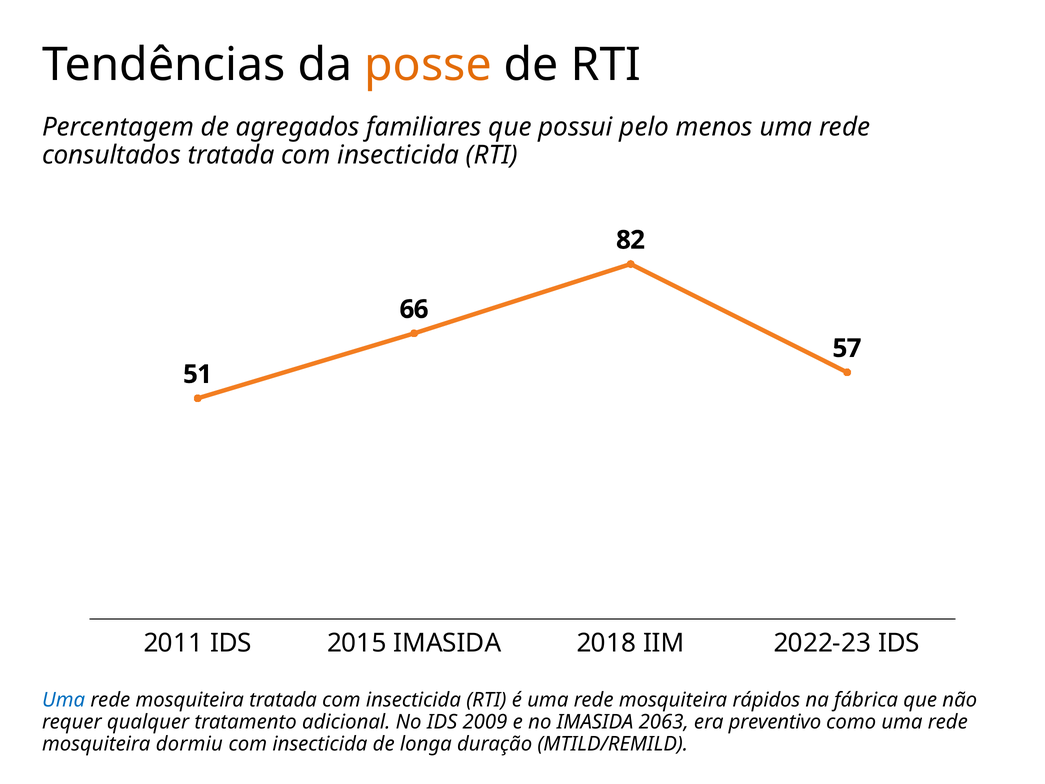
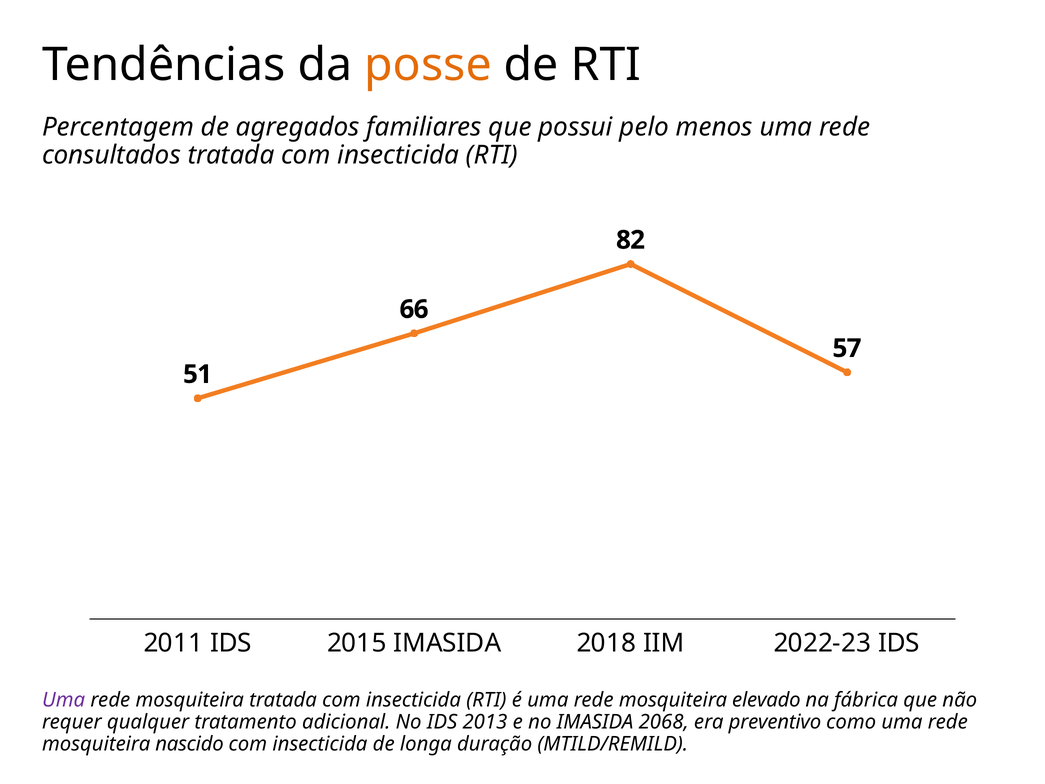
Uma colour: blue -> purple (64, 700)
rápidos: rápidos -> elevado (766, 700)
2009: 2009 -> 2013 (485, 722)
2063: 2063 -> 2068 (664, 722)
dormiu: dormiu -> nascido (190, 744)
